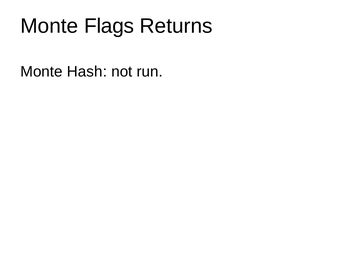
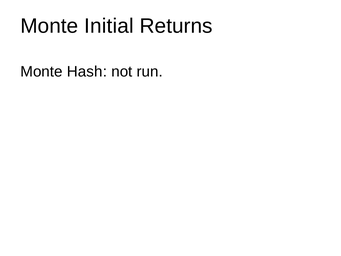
Flags: Flags -> Initial (109, 26)
